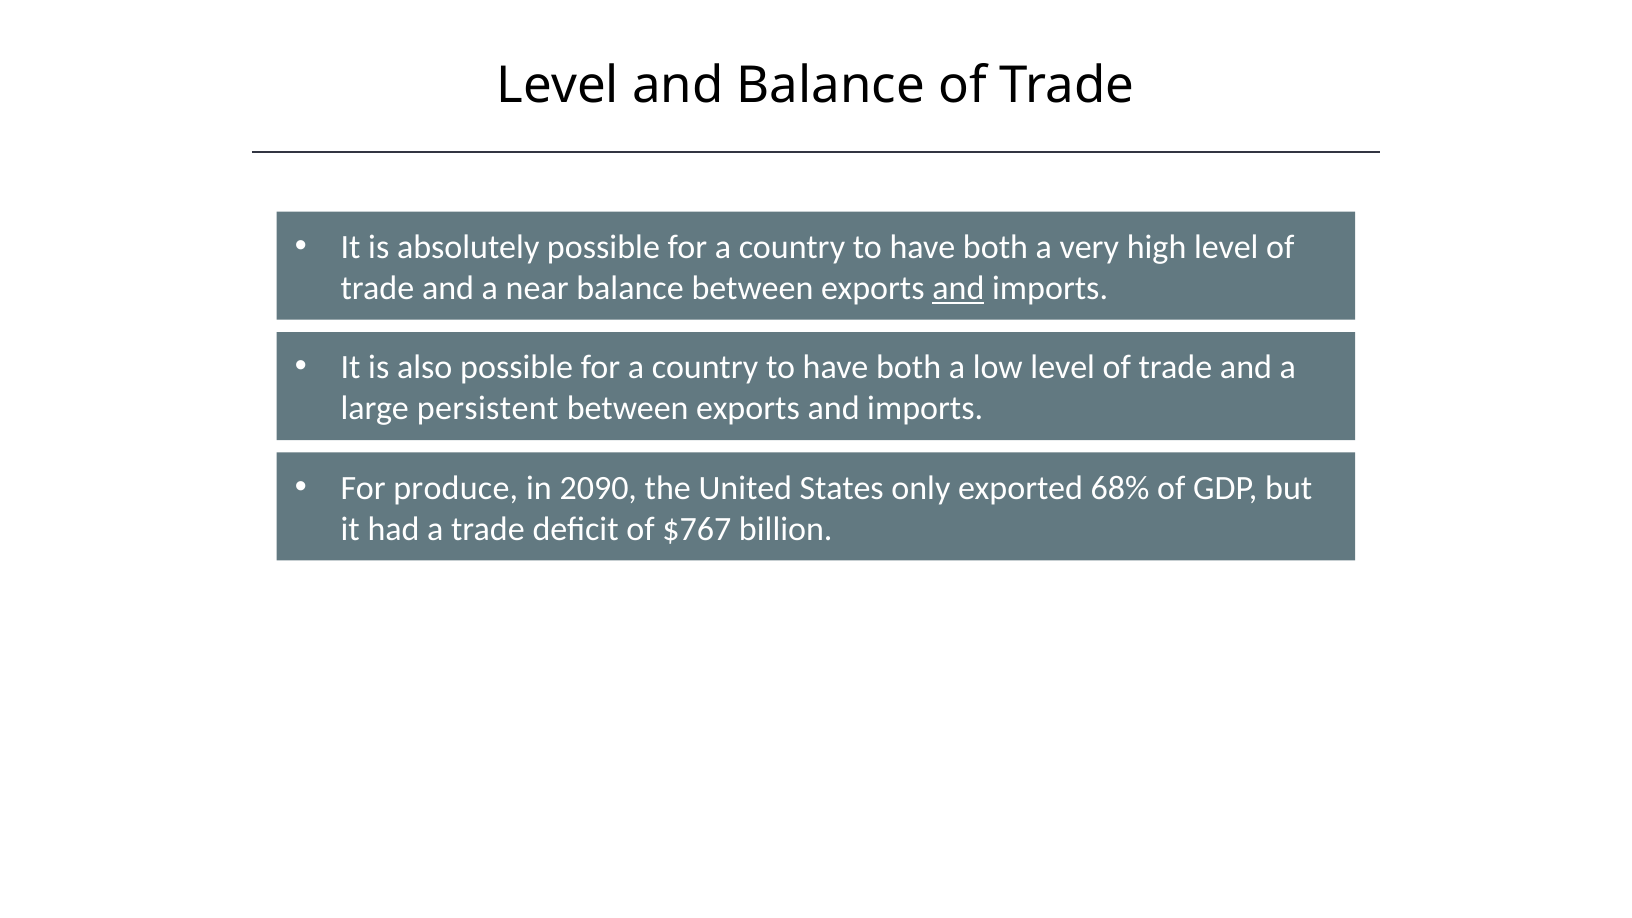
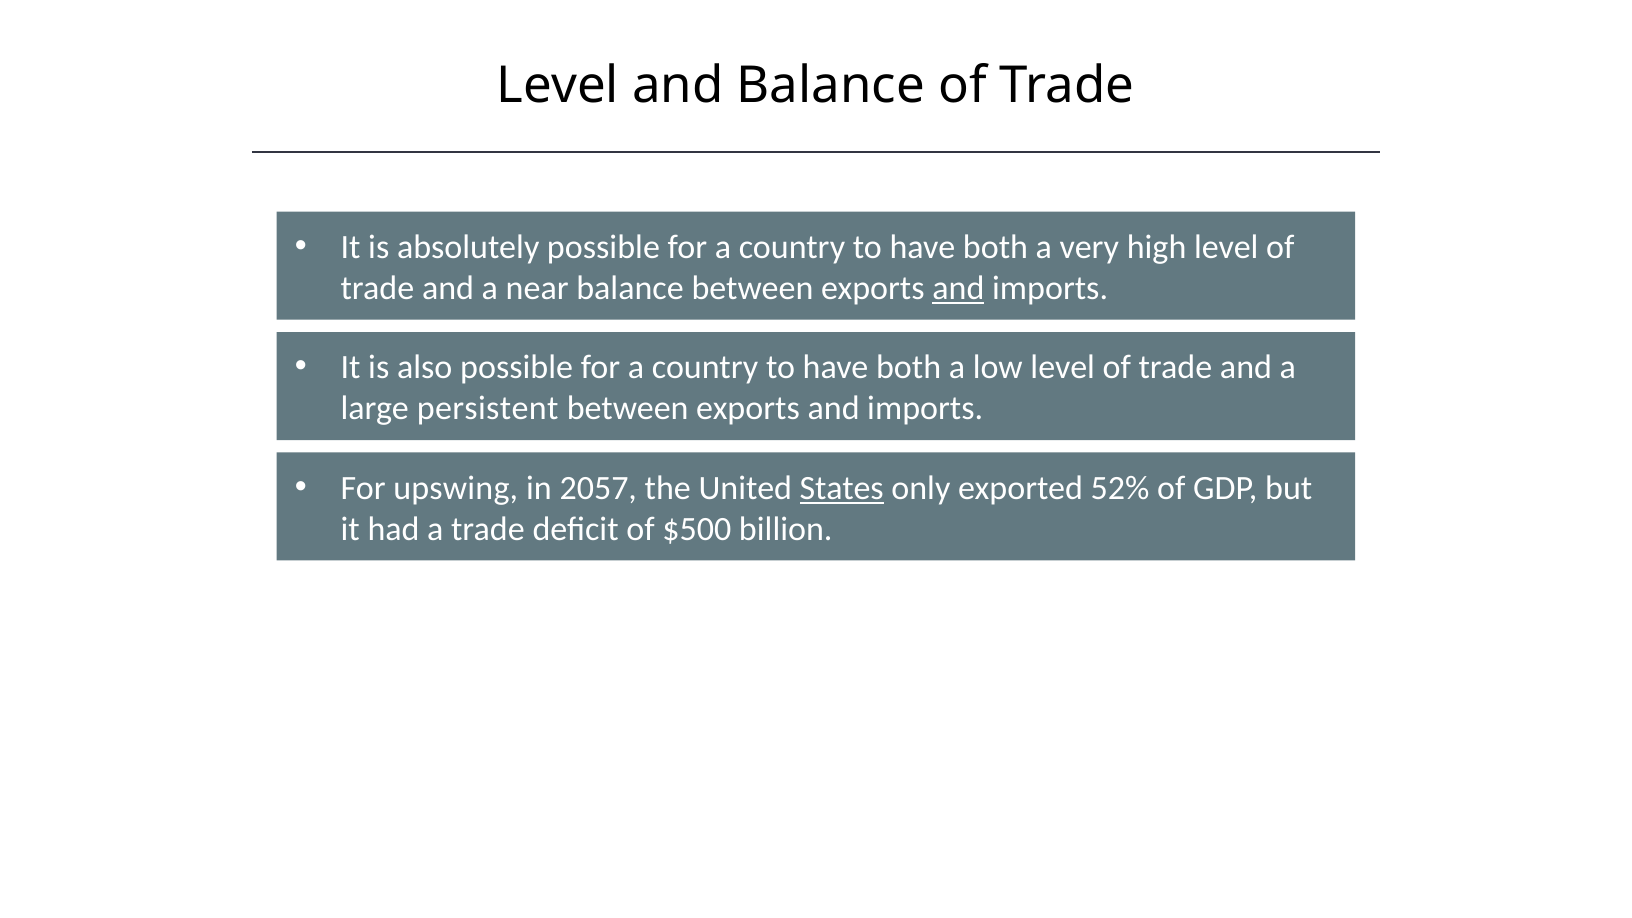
produce: produce -> upswing (456, 488)
2090: 2090 -> 2057 (598, 488)
States underline: none -> present (842, 488)
68%: 68% -> 52% (1120, 488)
$767: $767 -> $500 (697, 529)
